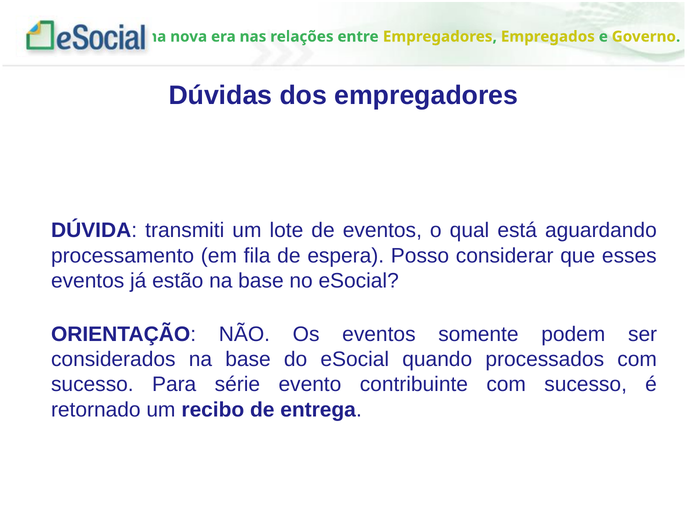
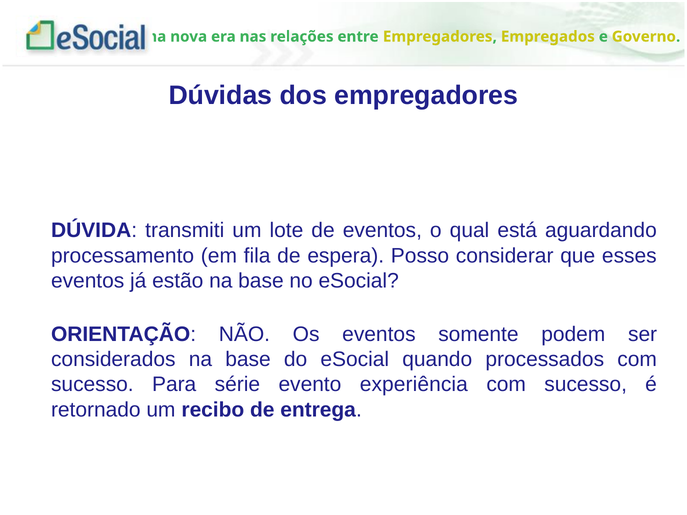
contribuinte: contribuinte -> experiência (414, 385)
